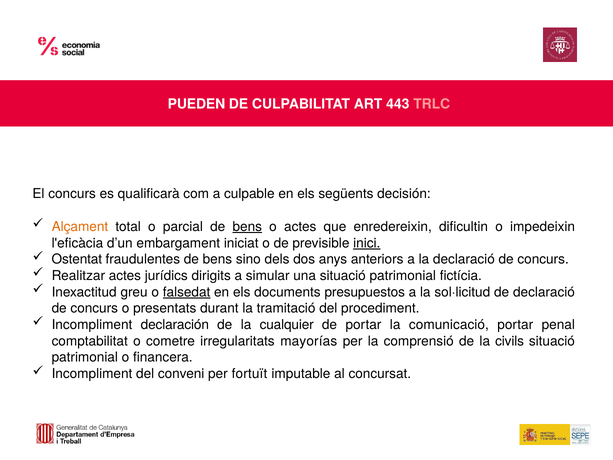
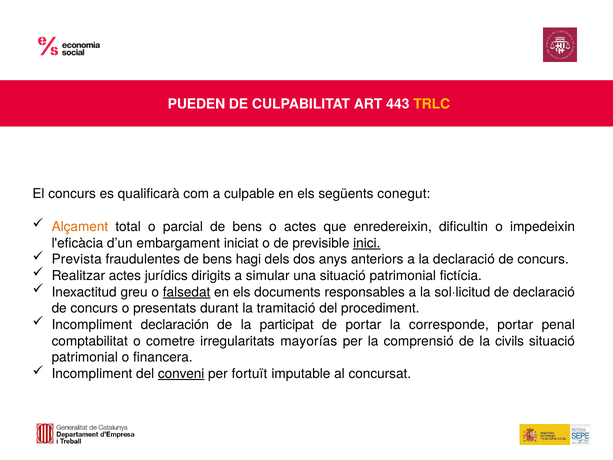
TRLC colour: pink -> yellow (432, 104)
decisión: decisión -> conegut (404, 194)
bens underline: present -> none (247, 227)
Ostentat: Ostentat -> Prevista (77, 259)
sino: sino -> hagi (248, 259)
presupuestos: presupuestos -> responsables (365, 292)
cualquier: cualquier -> participat (287, 325)
comunicació: comunicació -> corresponde (449, 325)
conveni underline: none -> present (181, 374)
